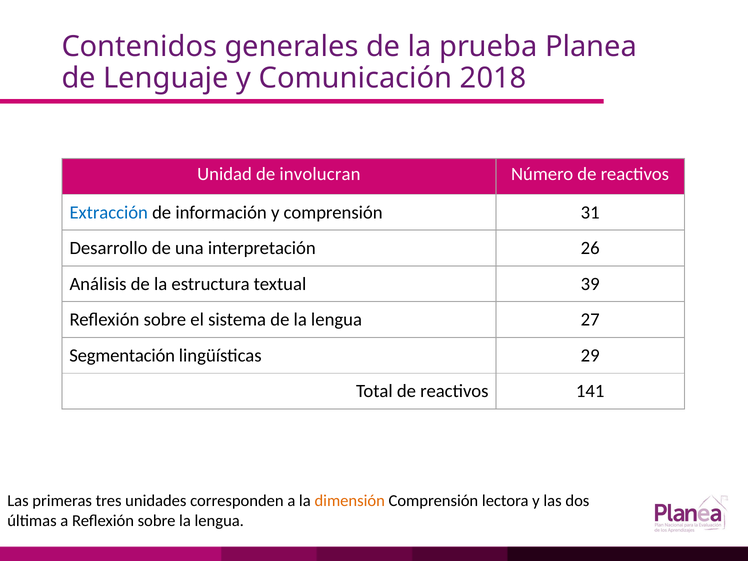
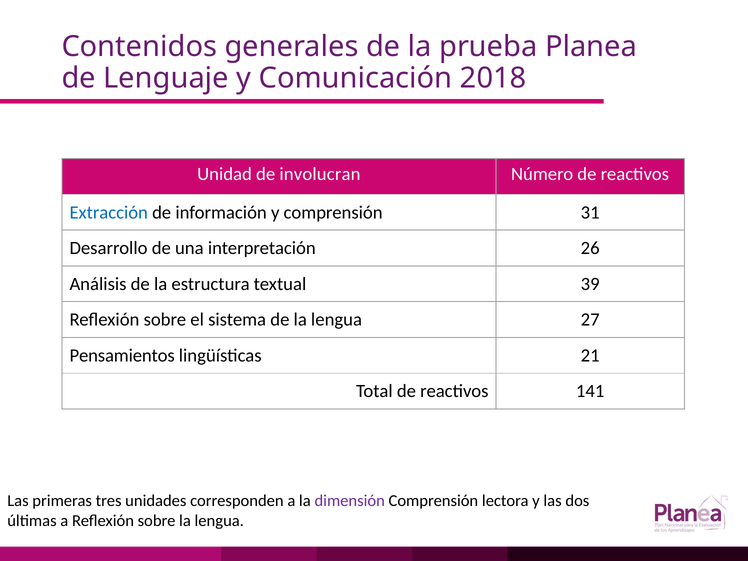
Segmentación: Segmentación -> Pensamientos (122, 356)
29: 29 -> 21 (590, 356)
dimensión colour: orange -> purple (350, 501)
